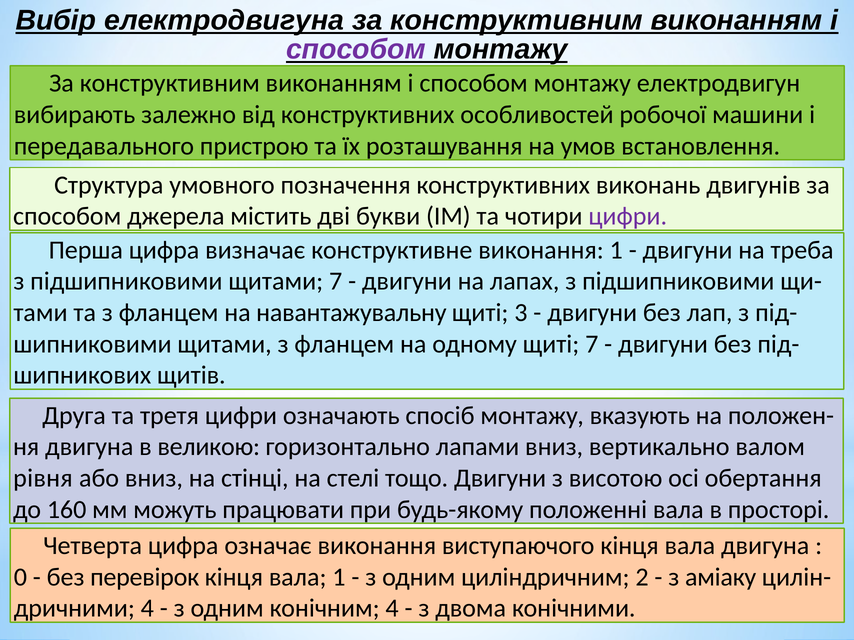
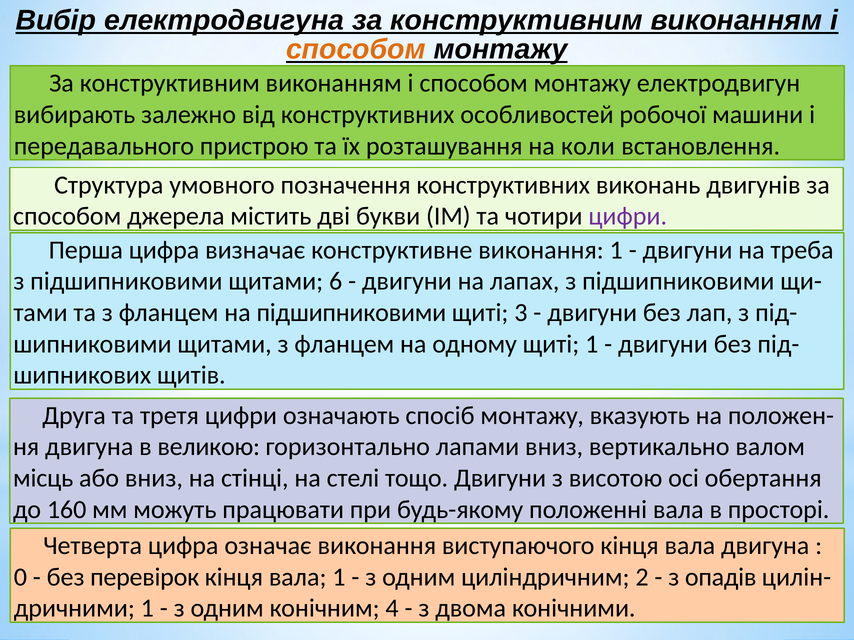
способом colour: purple -> orange (356, 50)
умов: умов -> коли (588, 146)
щитами 7: 7 -> 6 (336, 282)
на навантажувальну: навантажувальну -> підшипниковими (351, 313)
щиті 7: 7 -> 1 (592, 344)
рівня: рівня -> місць (43, 479)
аміаку: аміаку -> опадів (721, 578)
4: 4 -> 1 (147, 609)
